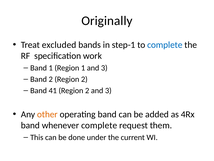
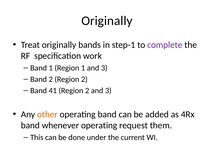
Treat excluded: excluded -> originally (59, 45)
complete colour: blue -> purple (165, 45)
whenever complete: complete -> operating (99, 125)
